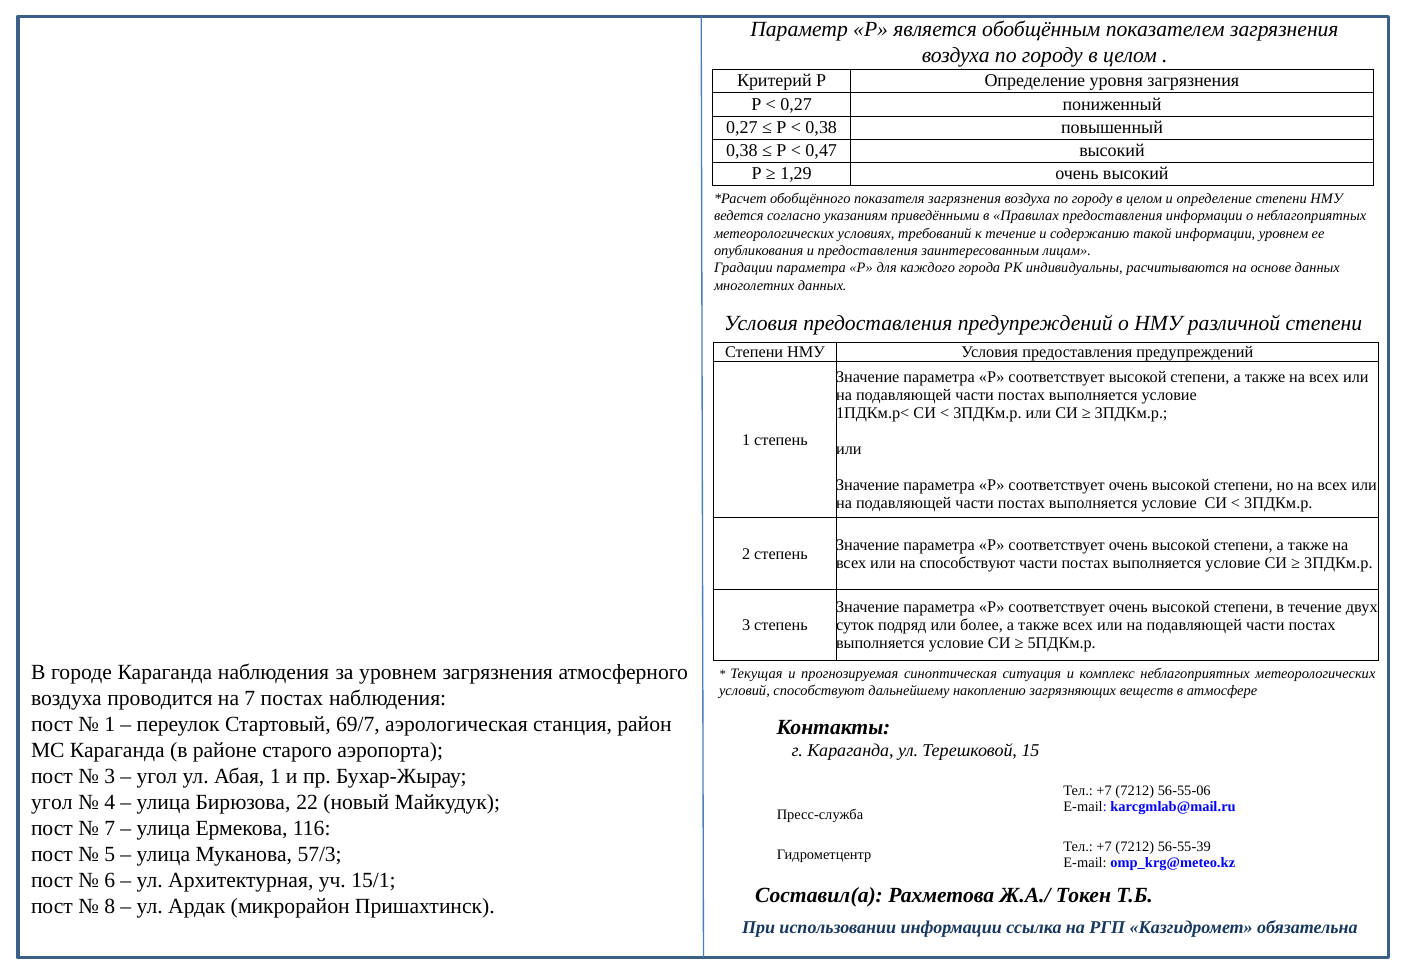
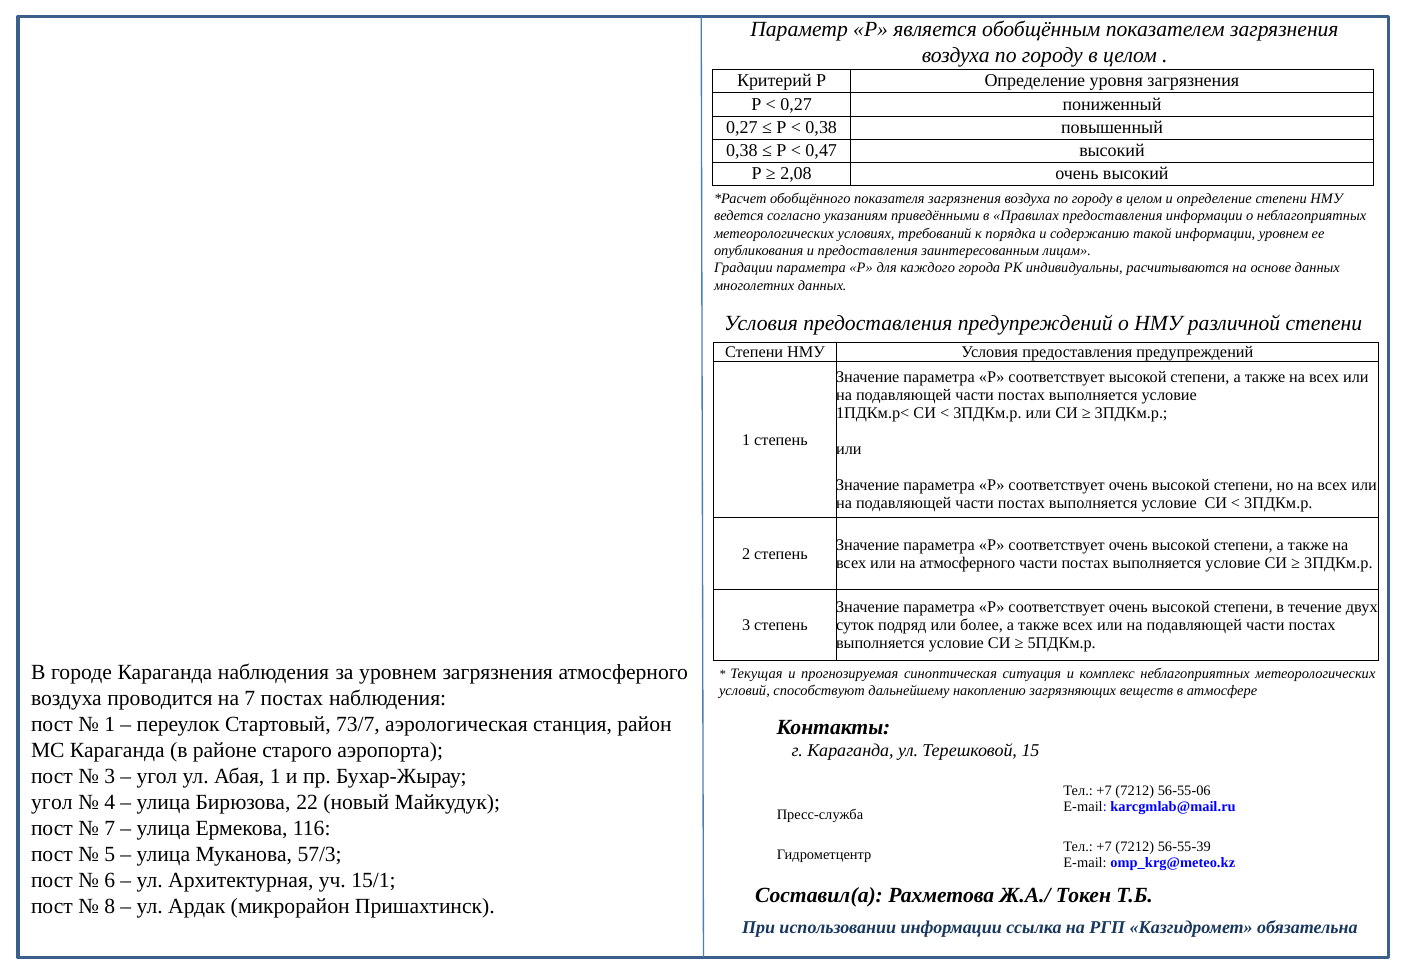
1,29: 1,29 -> 2,08 (796, 174)
к течение: течение -> порядка (1011, 233)
на способствуют: способствуют -> атмосферного (967, 563)
69/7: 69/7 -> 73/7 (358, 724)
